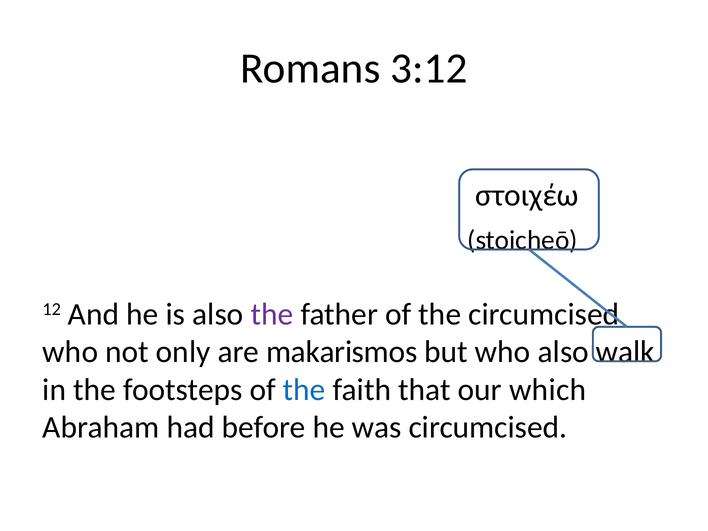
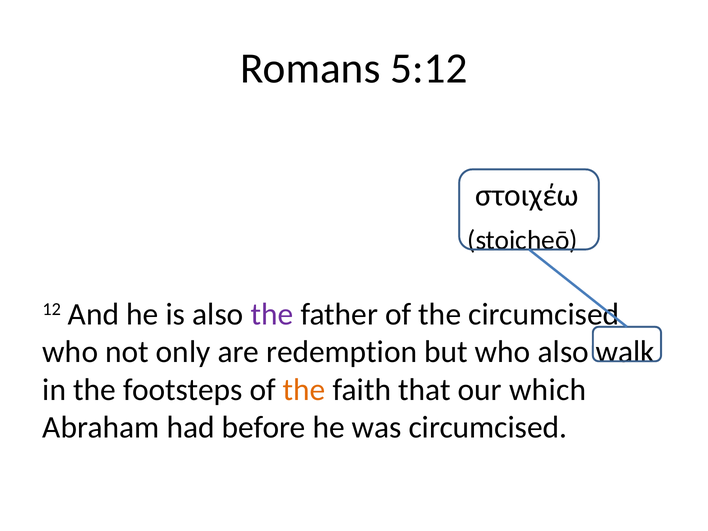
3:12: 3:12 -> 5:12 (429, 69)
makarismos: makarismos -> redemption (342, 352)
the colour: blue -> orange (304, 390)
